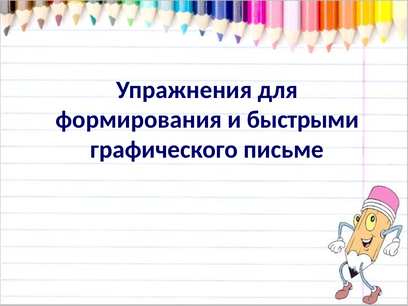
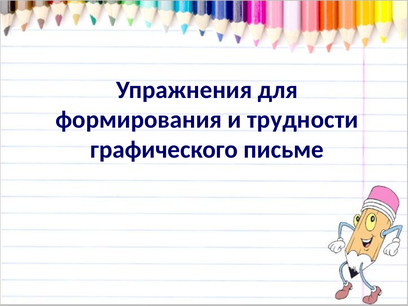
быстрыми: быстрыми -> трудности (303, 120)
